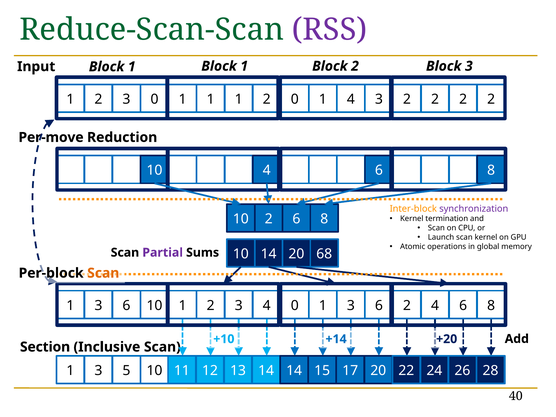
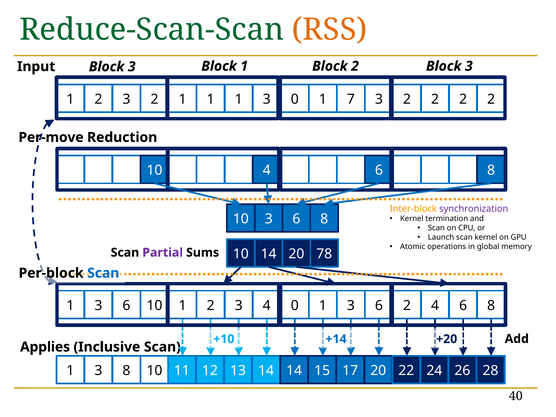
RSS colour: purple -> orange (330, 30)
Input Block 1: 1 -> 3 (132, 67)
0: 0 -> 2 (155, 99)
1 1 2: 2 -> 3 (267, 99)
1 4: 4 -> 7 (351, 99)
10 2: 2 -> 3 (269, 219)
68: 68 -> 78 (324, 254)
Scan colour: orange -> blue (103, 273)
Section: Section -> Applies (45, 347)
3 5: 5 -> 8 (126, 371)
